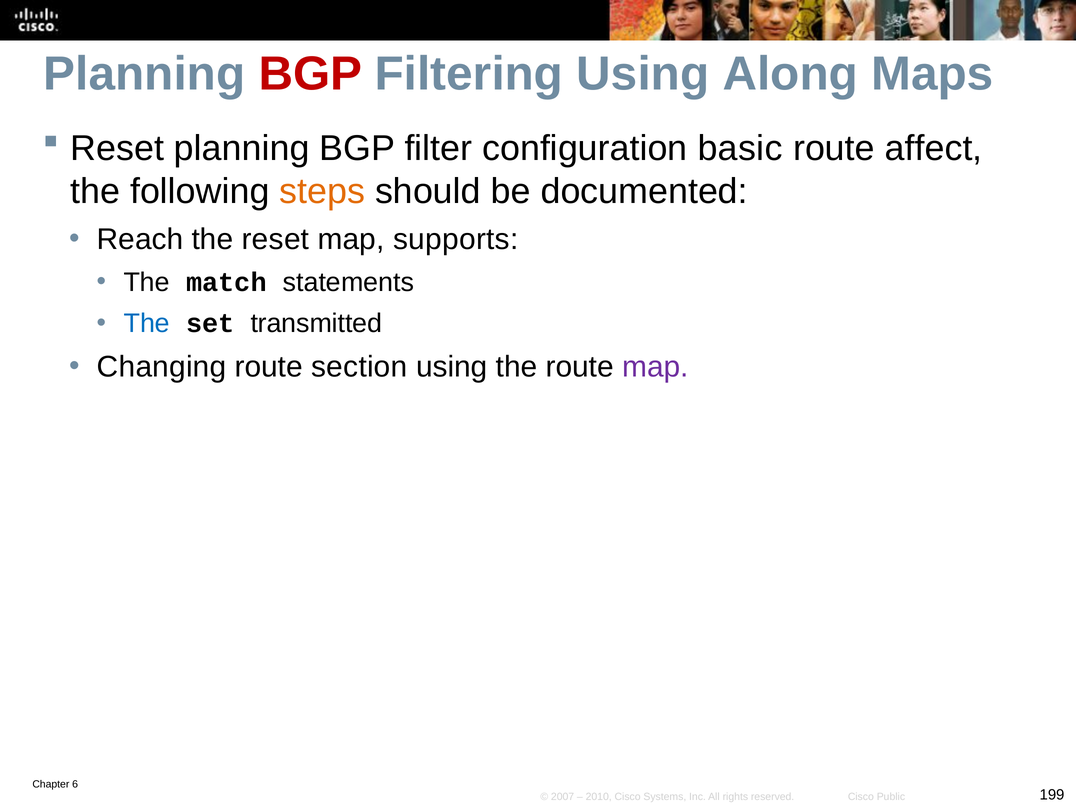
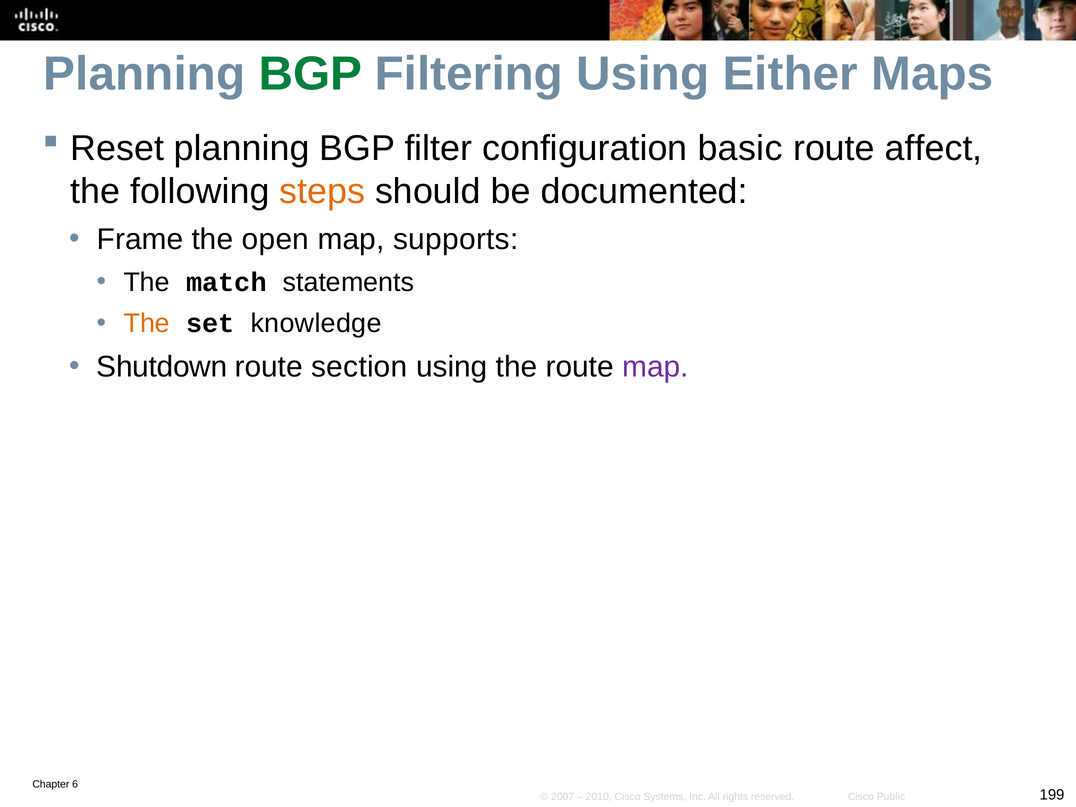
BGP colour: red -> green (310, 74)
Along: Along -> Either (790, 74)
Reach: Reach -> Frame (140, 239)
the reset: reset -> open (275, 239)
The colour: blue -> orange (147, 324)
transmitted: transmitted -> knowledge (316, 324)
Changing: Changing -> Shutdown (162, 367)
